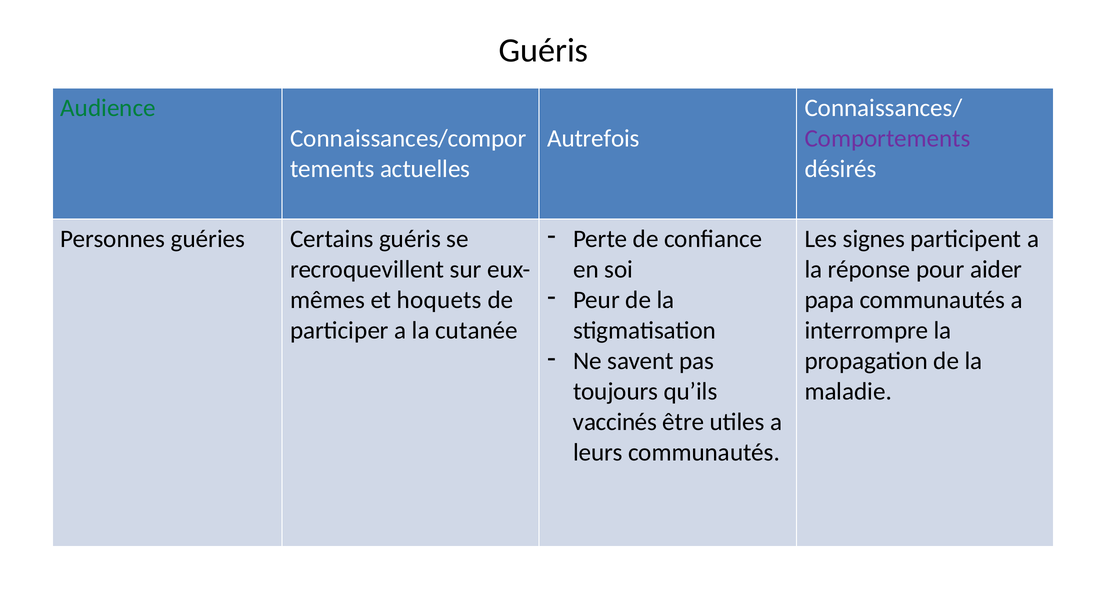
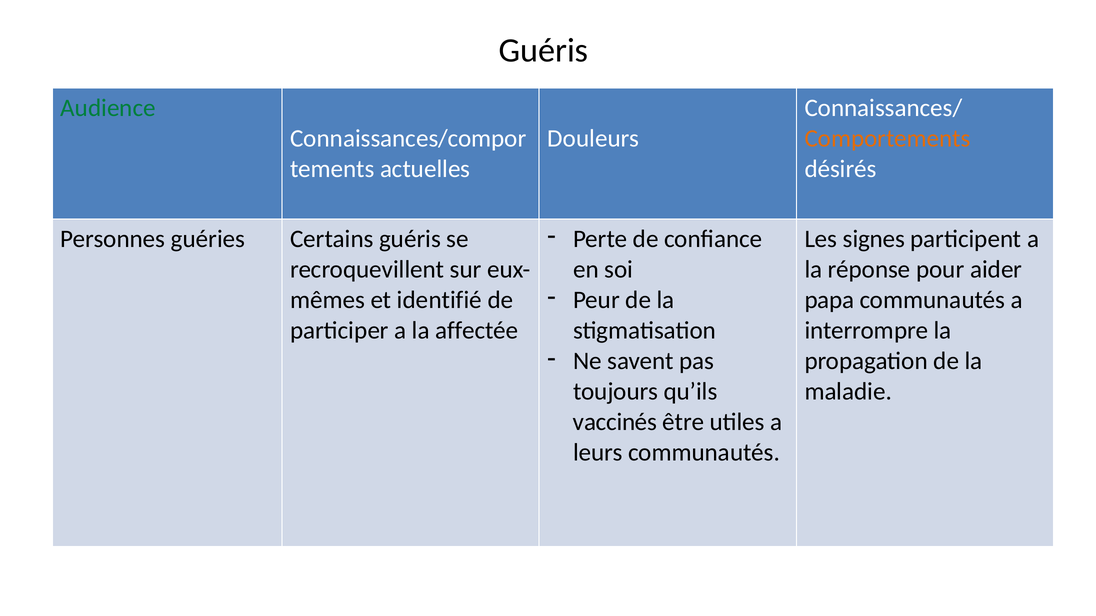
Autrefois: Autrefois -> Douleurs (593, 138)
Comportements colour: purple -> orange (888, 138)
hoquets: hoquets -> identifié (439, 300)
cutanée: cutanée -> affectée (477, 331)
